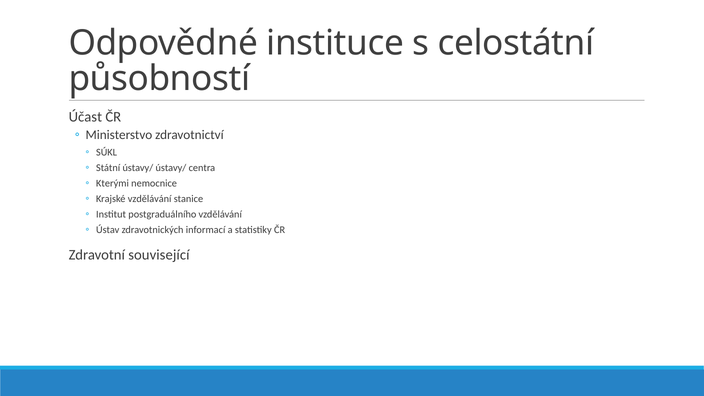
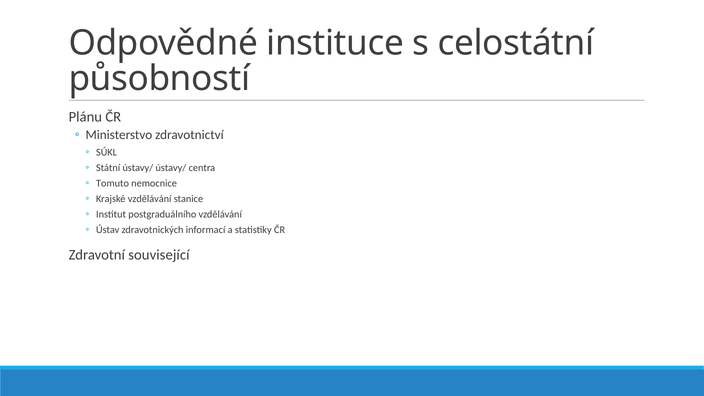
Účast: Účast -> Plánu (85, 117)
Kterými: Kterými -> Tomuto (113, 183)
